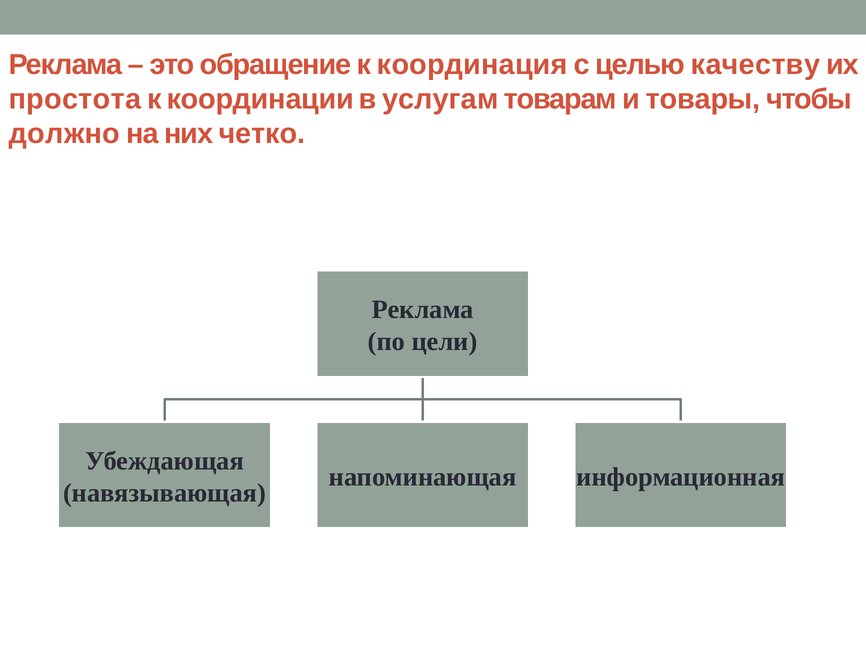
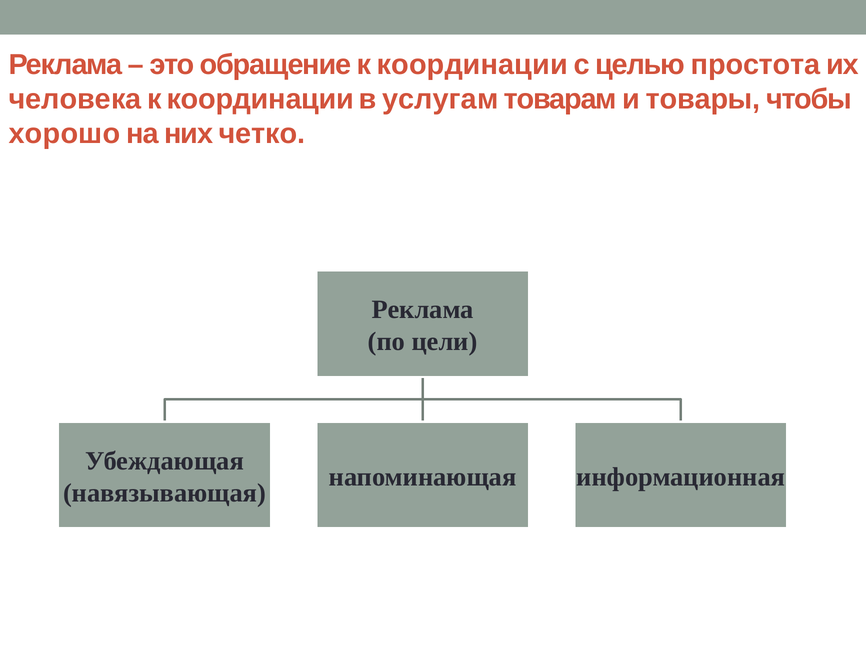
обращение к координация: координация -> координации (472, 65)
качеству: качеству -> простота (756, 65)
простота: простота -> человека (75, 99)
должно: должно -> хорошо (65, 134)
